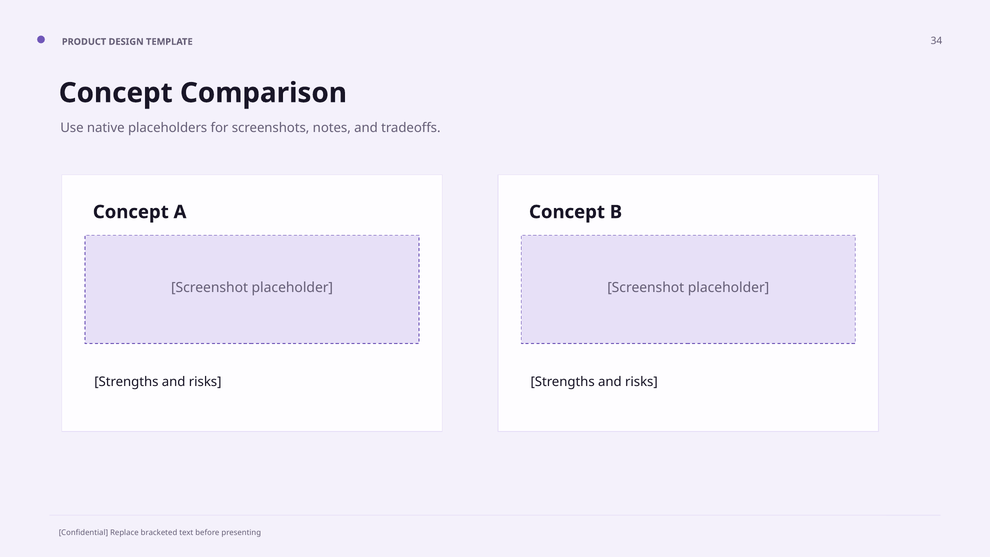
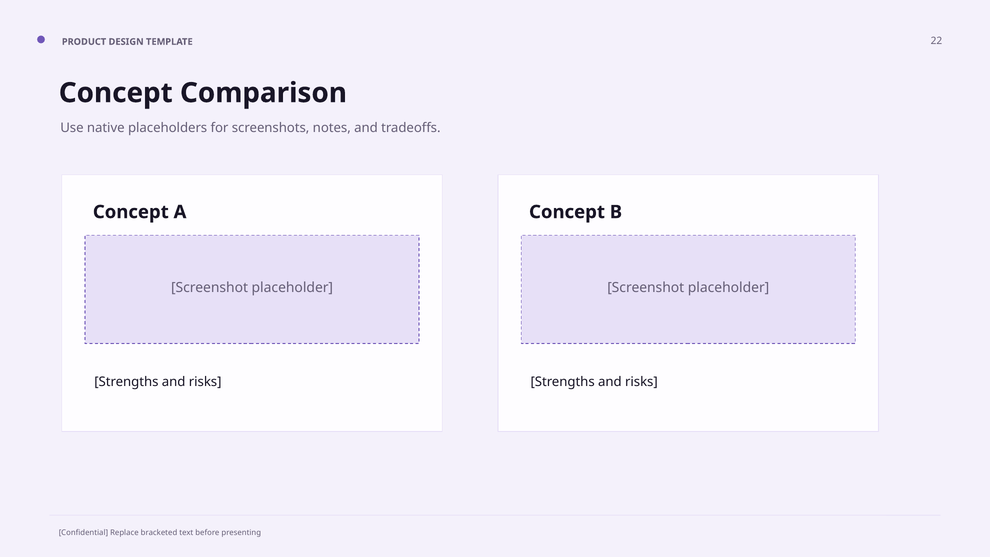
34: 34 -> 22 (936, 41)
